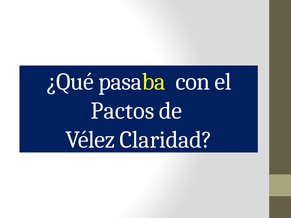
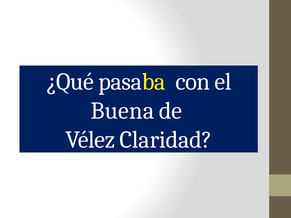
Pactos: Pactos -> Buena (122, 111)
